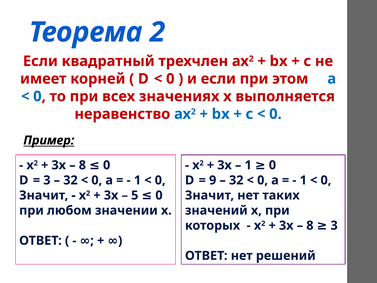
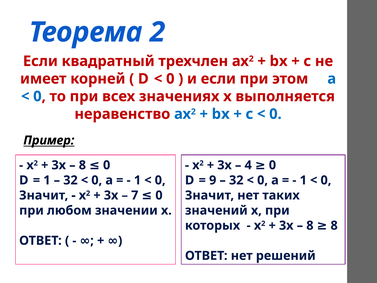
1: 1 -> 4 (248, 165)
3: 3 -> 1 (47, 180)
5: 5 -> 7 (135, 195)
8 3: 3 -> 8 (334, 225)
